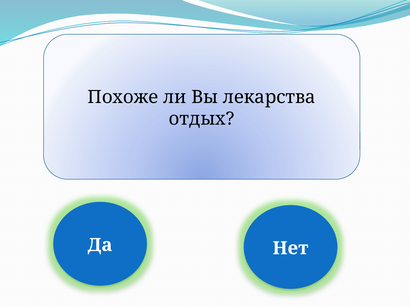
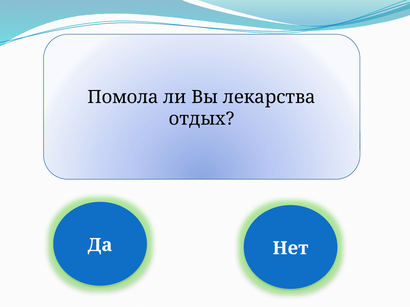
Похоже: Похоже -> Помола (123, 97)
